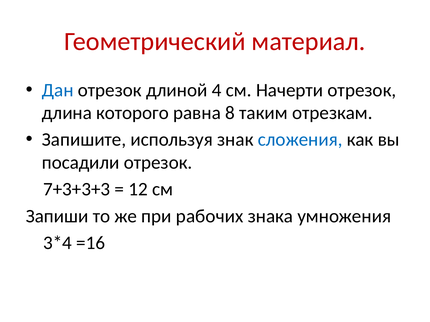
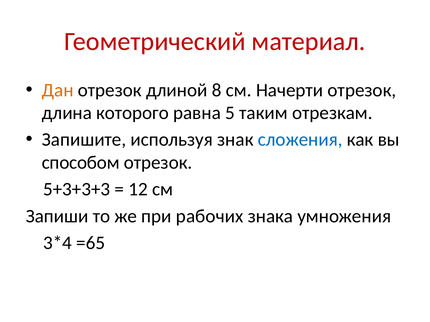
Дан colour: blue -> orange (58, 90)
4: 4 -> 8 (217, 90)
8: 8 -> 5 (230, 113)
посадили: посадили -> способом (81, 163)
7+3+3+3: 7+3+3+3 -> 5+3+3+3 (77, 190)
=16: =16 -> =65 (91, 243)
